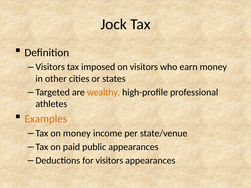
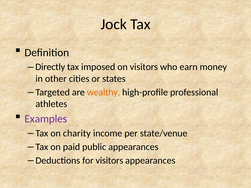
Visitors: Visitors -> Directly (50, 67)
Examples colour: orange -> purple (46, 119)
on money: money -> charity (77, 133)
